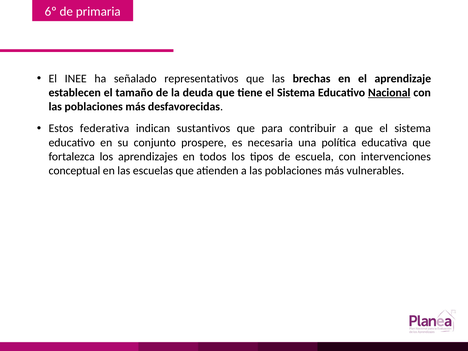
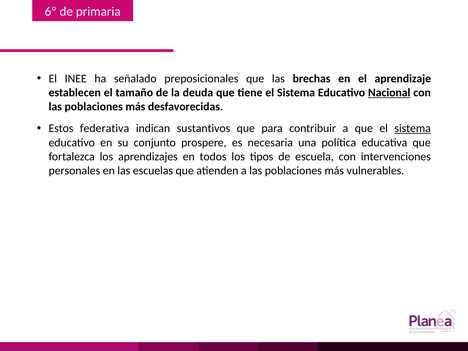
representativos: representativos -> preposicionales (201, 79)
sistema underline: none -> present (413, 128)
conceptual: conceptual -> personales (74, 171)
